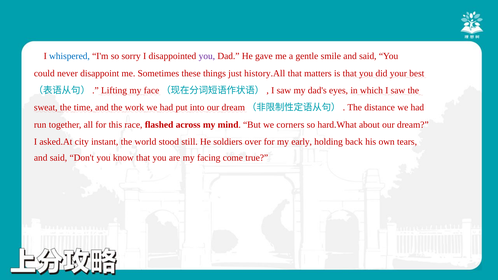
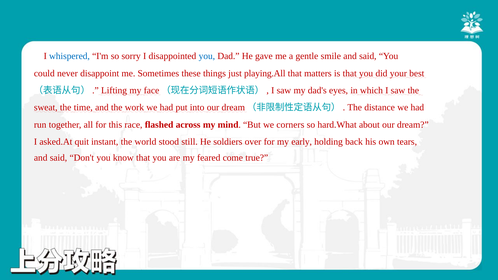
you colour: purple -> blue (207, 56)
history.All: history.All -> playing.All (265, 73)
city: city -> quit (82, 142)
facing: facing -> feared (209, 158)
